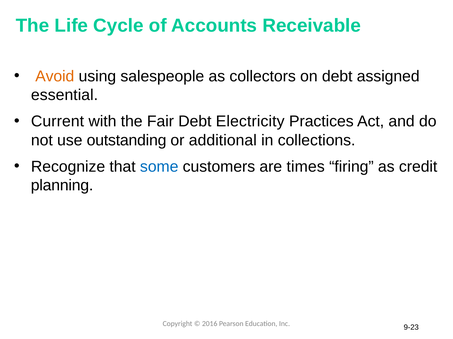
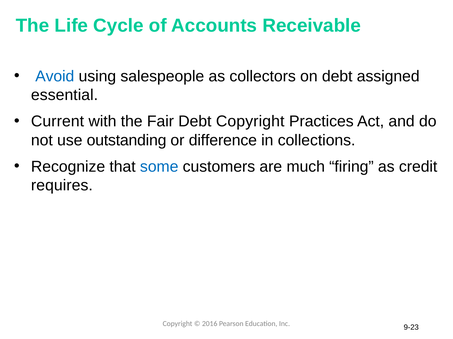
Avoid colour: orange -> blue (55, 76)
Debt Electricity: Electricity -> Copyright (250, 122)
additional: additional -> difference (223, 141)
times: times -> much (306, 167)
planning: planning -> requires (62, 186)
